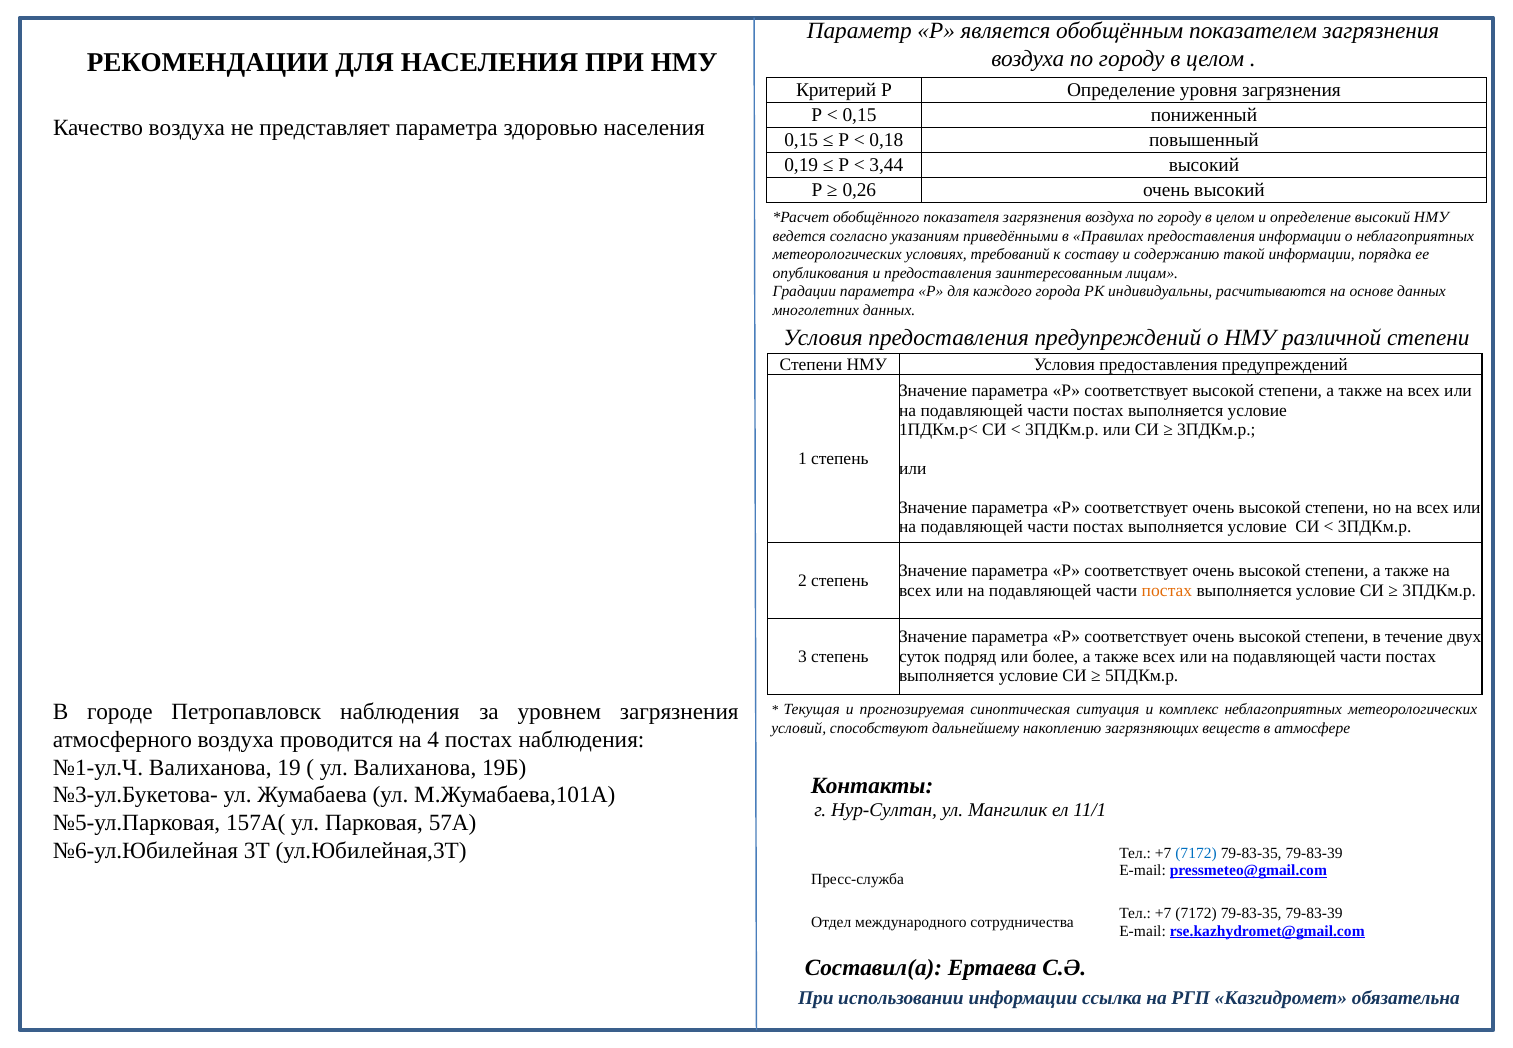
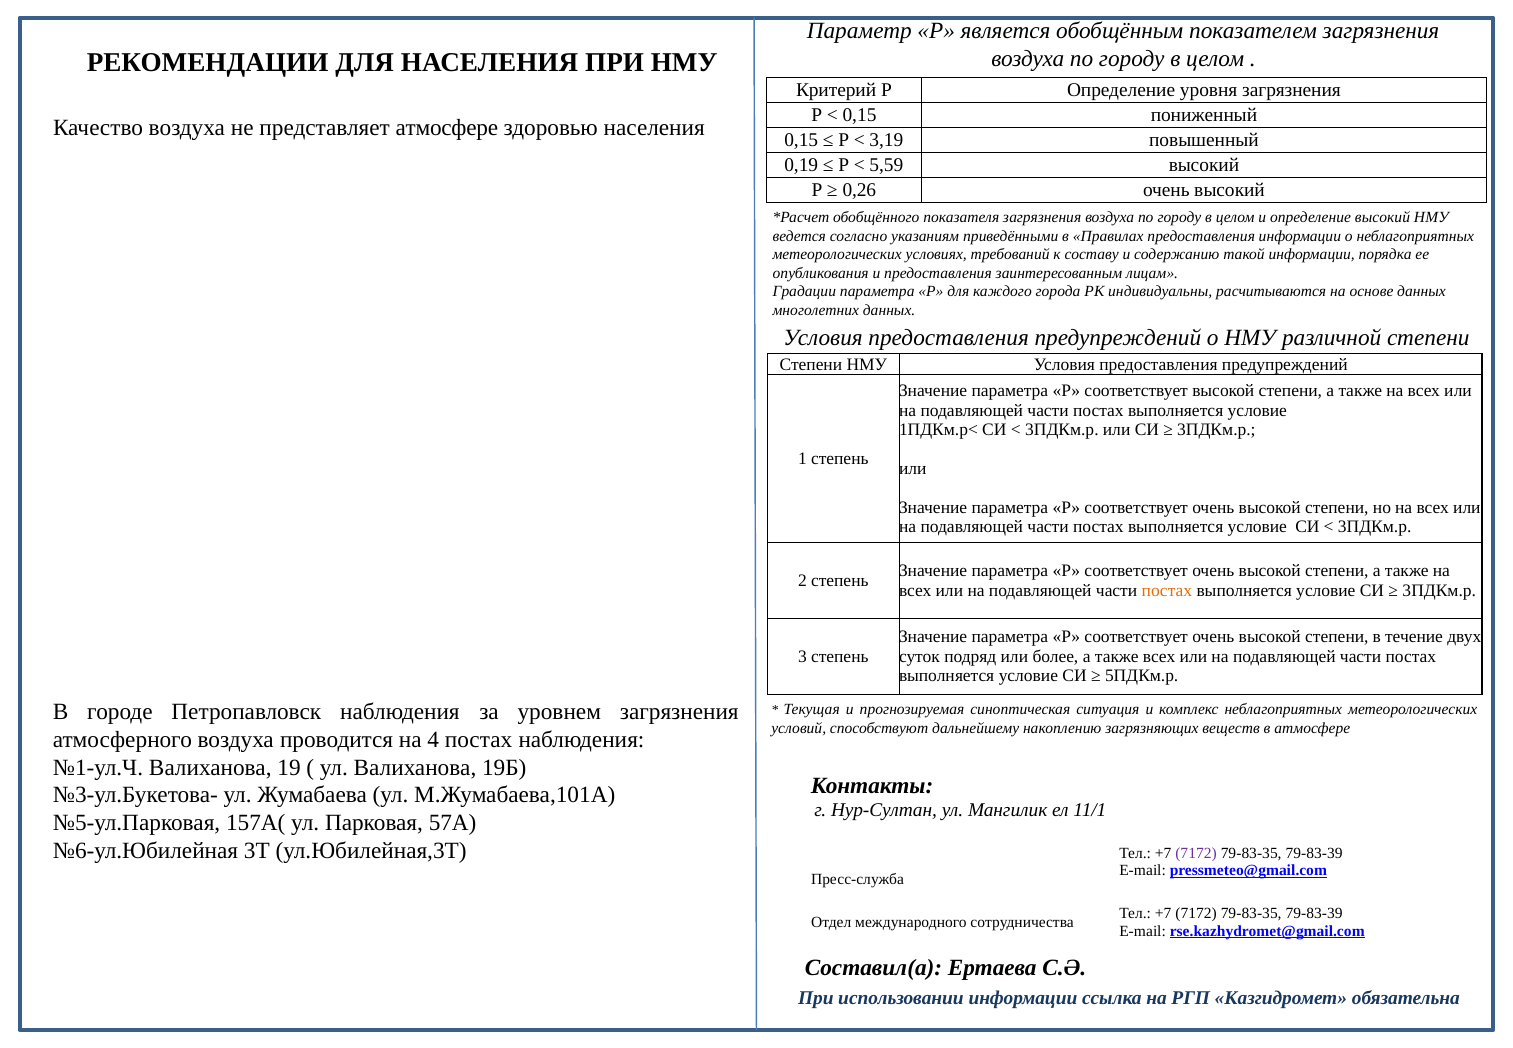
представляет параметра: параметра -> атмосфере (447, 128)
0,18: 0,18 -> 3,19 (886, 140)
3,44: 3,44 -> 5,59 (886, 165)
7172 colour: blue -> purple (1196, 853)
